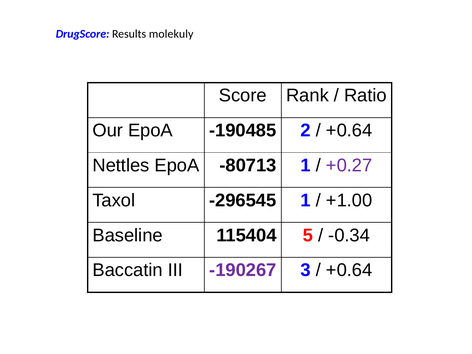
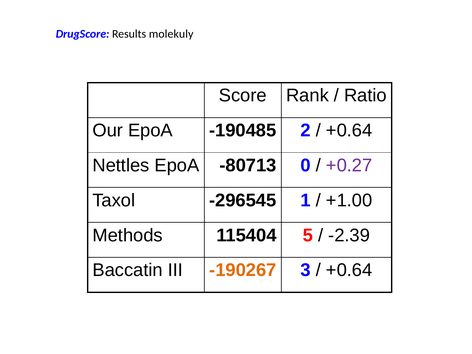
-80713 1: 1 -> 0 (306, 165)
Baseline: Baseline -> Methods (128, 235)
-0.34: -0.34 -> -2.39 (349, 235)
-190267 colour: purple -> orange (243, 270)
